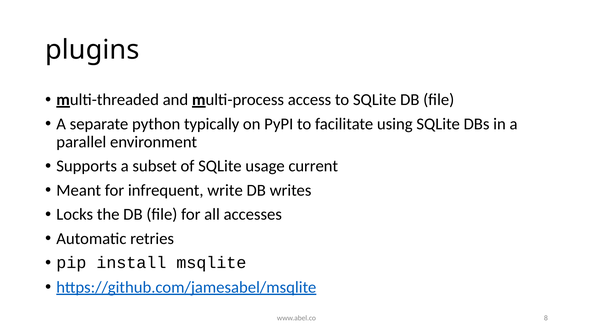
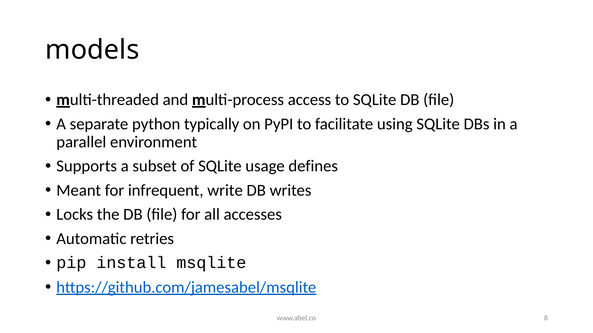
plugins: plugins -> models (92, 50)
current: current -> defines (313, 166)
